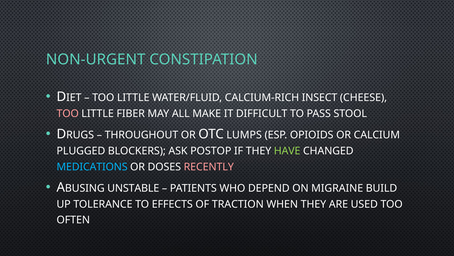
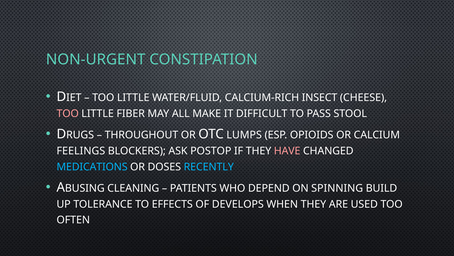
PLUGGED: PLUGGED -> FEELINGS (81, 151)
HAVE colour: light green -> pink (287, 151)
RECENTLY colour: pink -> light blue (209, 166)
UNSTABLE: UNSTABLE -> CLEANING (133, 188)
MIGRAINE: MIGRAINE -> SPINNING (337, 188)
TRACTION: TRACTION -> DEVELOPS (238, 204)
